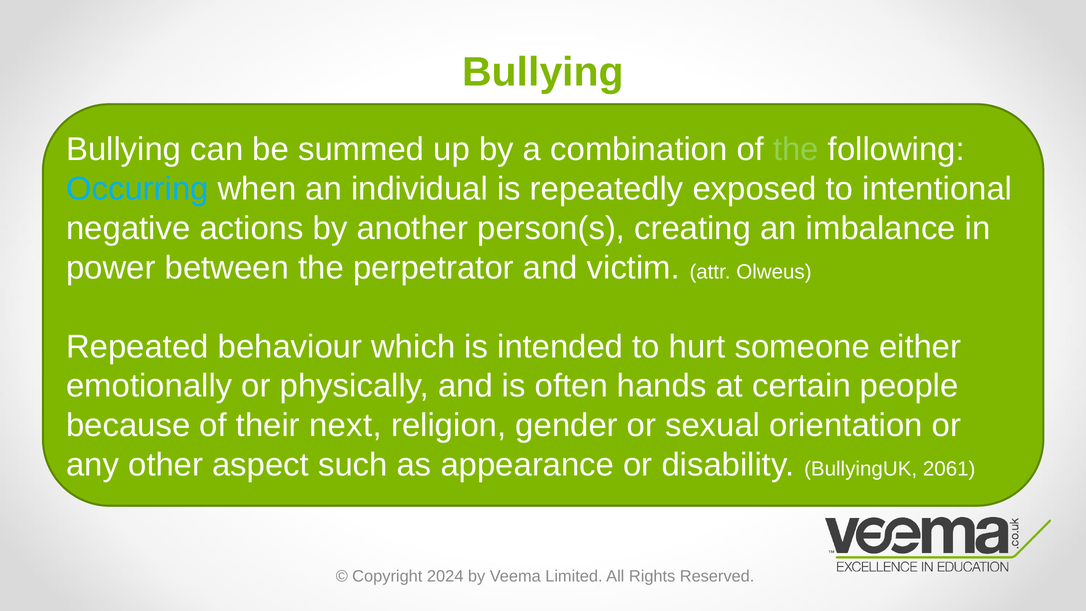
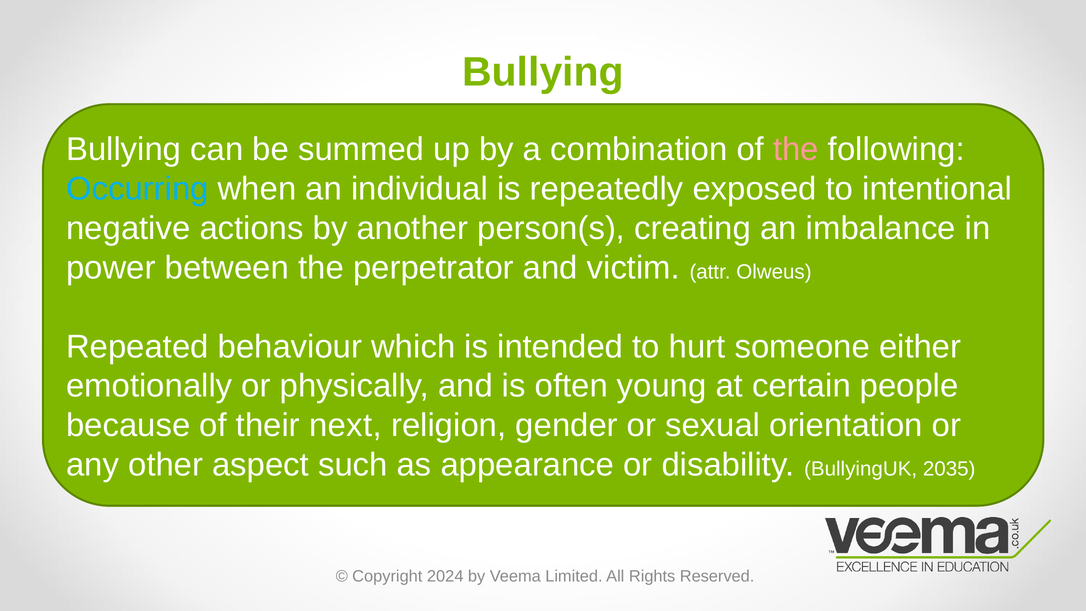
the colour: light green -> pink (796, 149)
hands: hands -> young (662, 386)
2061: 2061 -> 2035 (949, 469)
